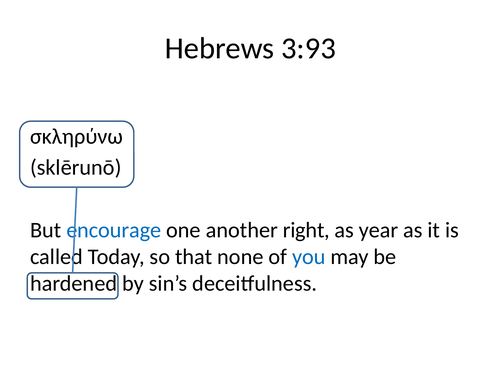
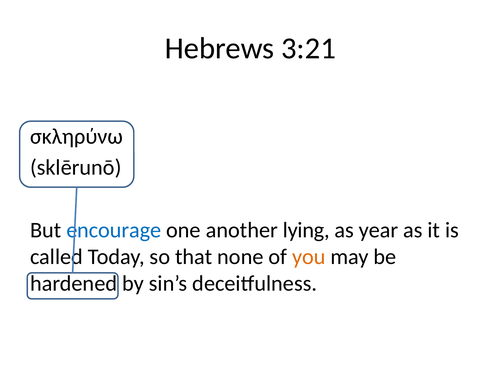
3:93: 3:93 -> 3:21 (308, 48)
right: right -> lying (306, 230)
you colour: blue -> orange (309, 257)
